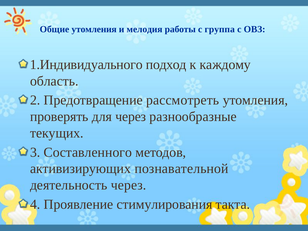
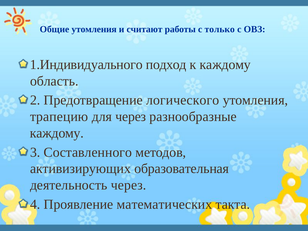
мелодия: мелодия -> считают (145, 29)
группа: группа -> только (220, 29)
рассмотреть: рассмотреть -> логического (183, 100)
проверять: проверять -> трапецию (59, 117)
текущих: текущих -> каждому (57, 133)
познавательной: познавательной -> образовательная (182, 169)
стимулирования: стимулирования -> математических (164, 204)
